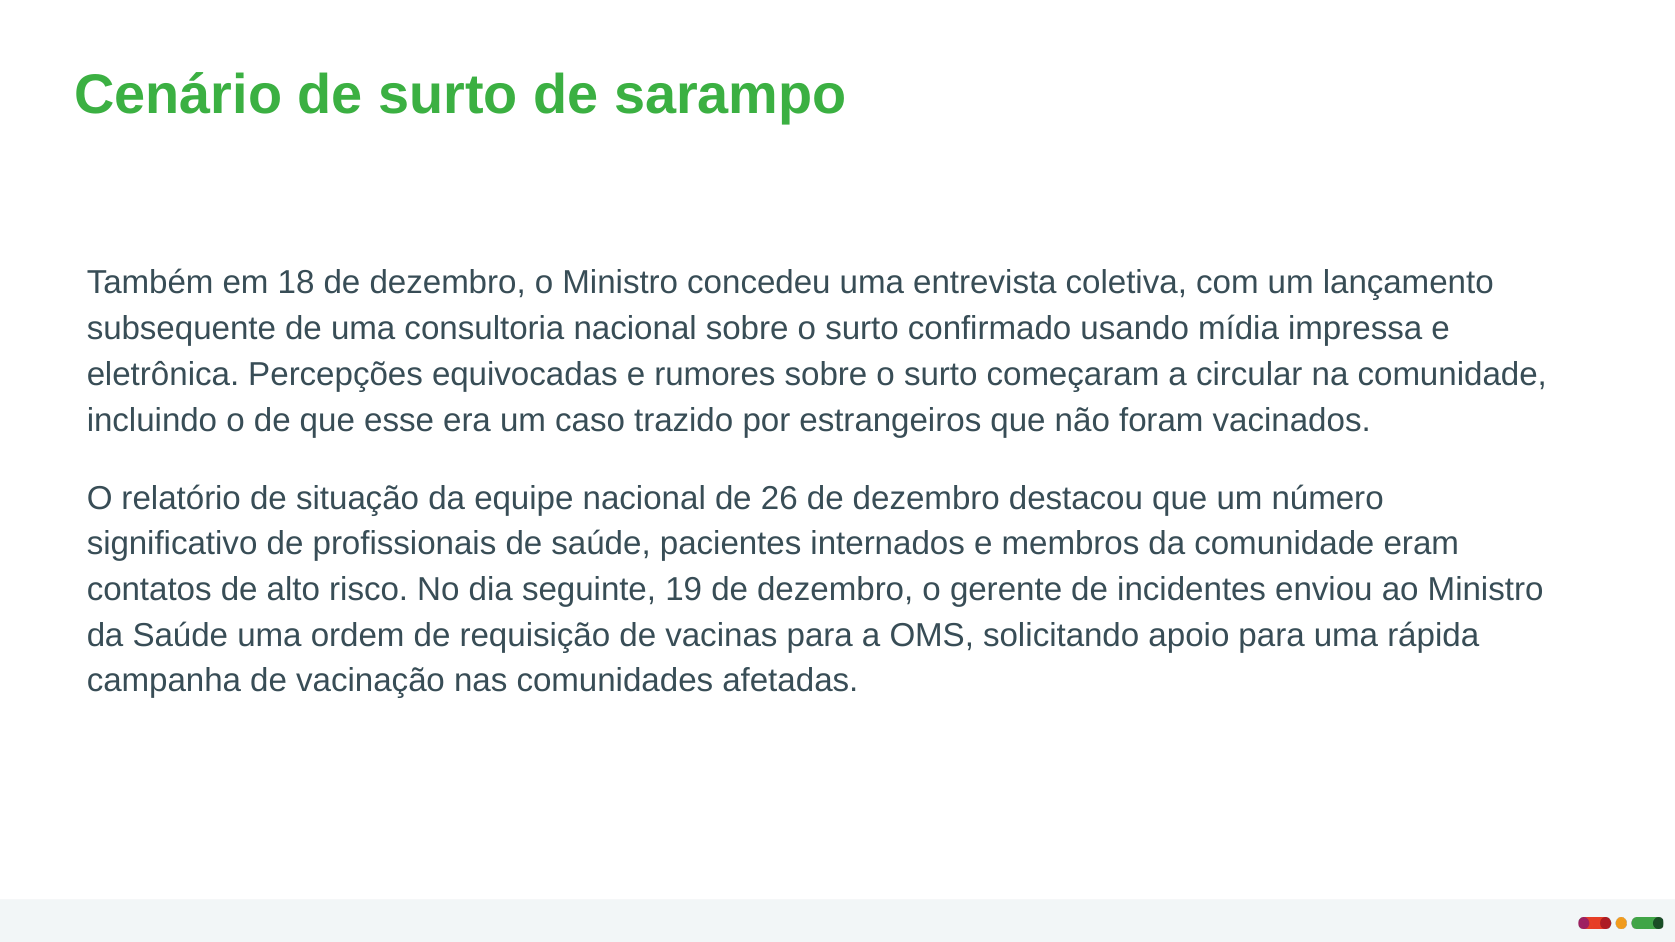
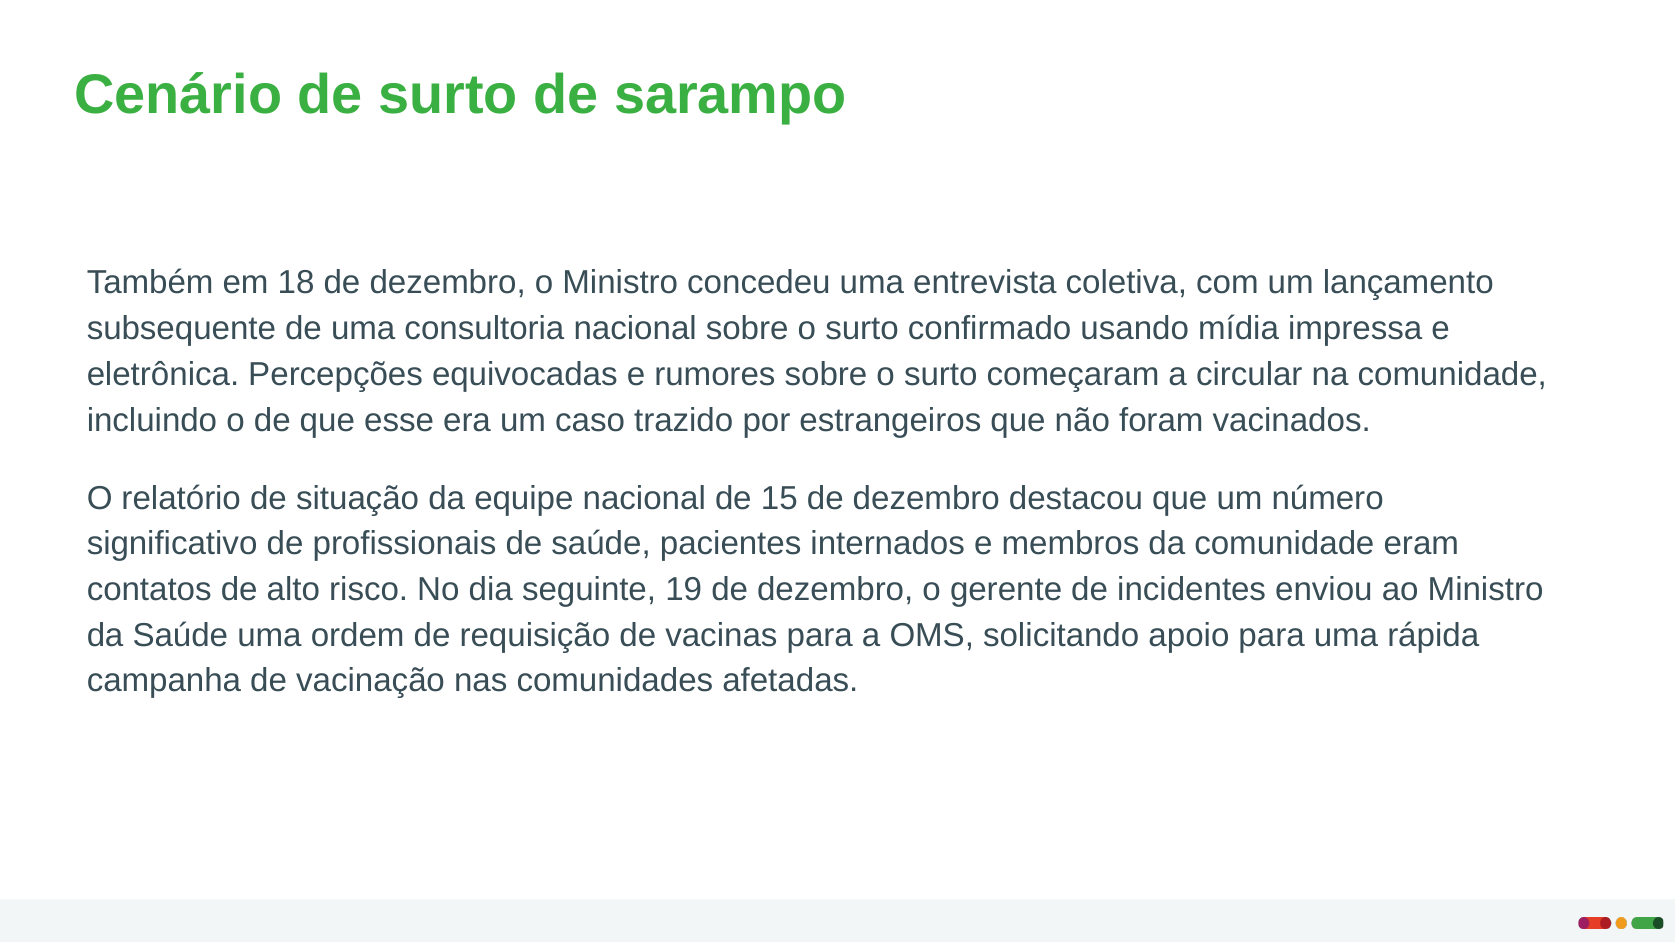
26: 26 -> 15 (779, 498)
